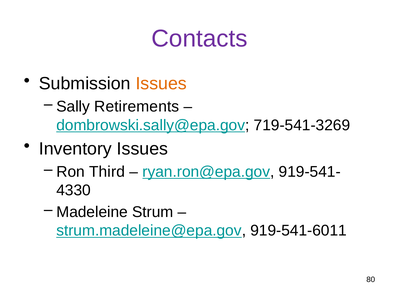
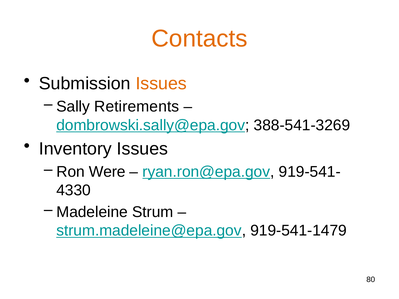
Contacts colour: purple -> orange (199, 39)
719-541-3269: 719-541-3269 -> 388-541-3269 (302, 125)
Third: Third -> Were (107, 172)
919-541-6011: 919-541-6011 -> 919-541-1479 (299, 231)
